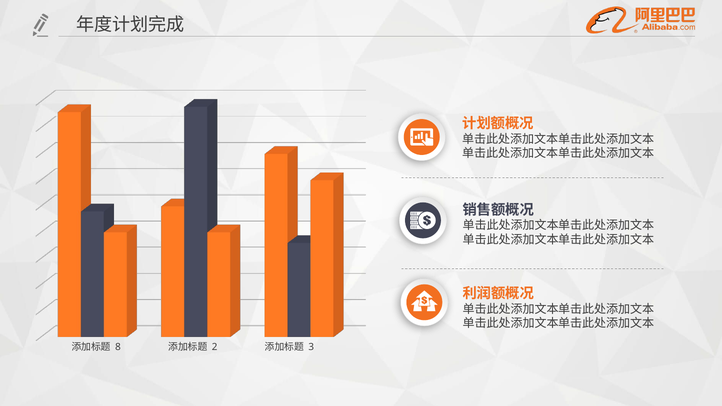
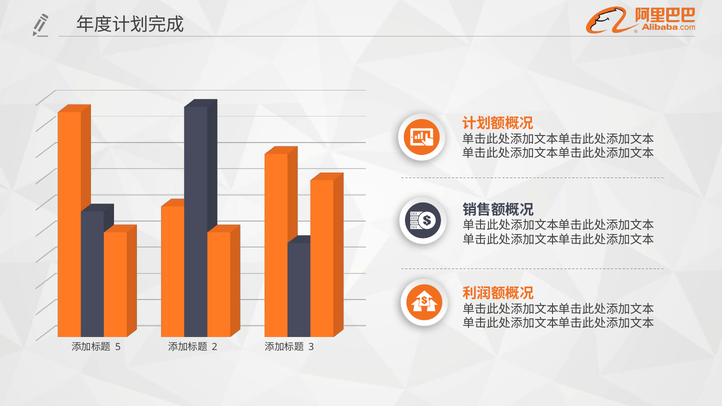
8: 8 -> 5 (118, 347)
